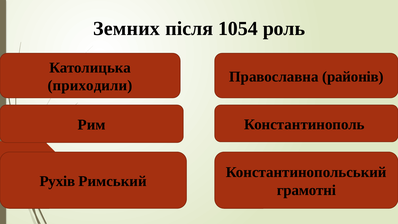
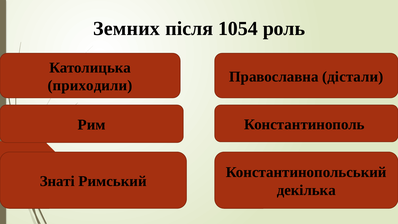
районів: районів -> дістали (353, 77)
Рухів: Рухів -> Знаті (57, 181)
грамотні: грамотні -> декілька (306, 190)
